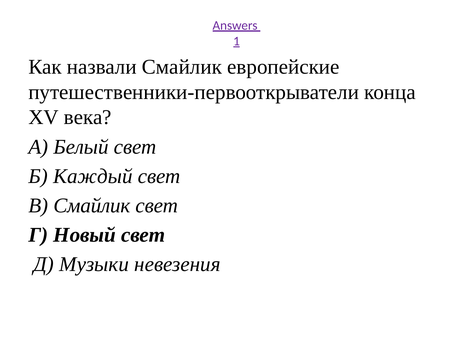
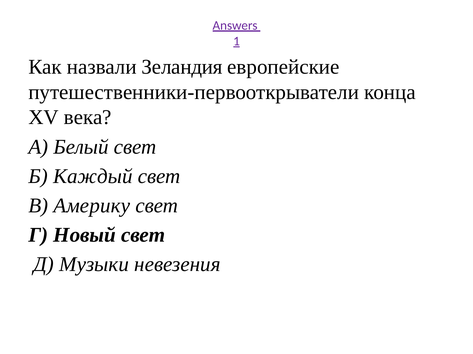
назвали Смайлик: Смайлик -> Зеландия (182, 67)
В Смайлик: Смайлик -> Америку (92, 206)
